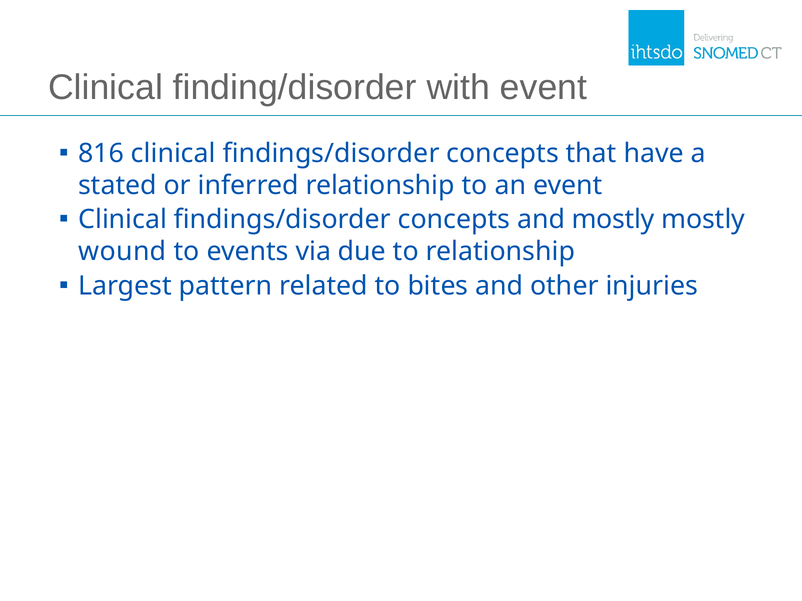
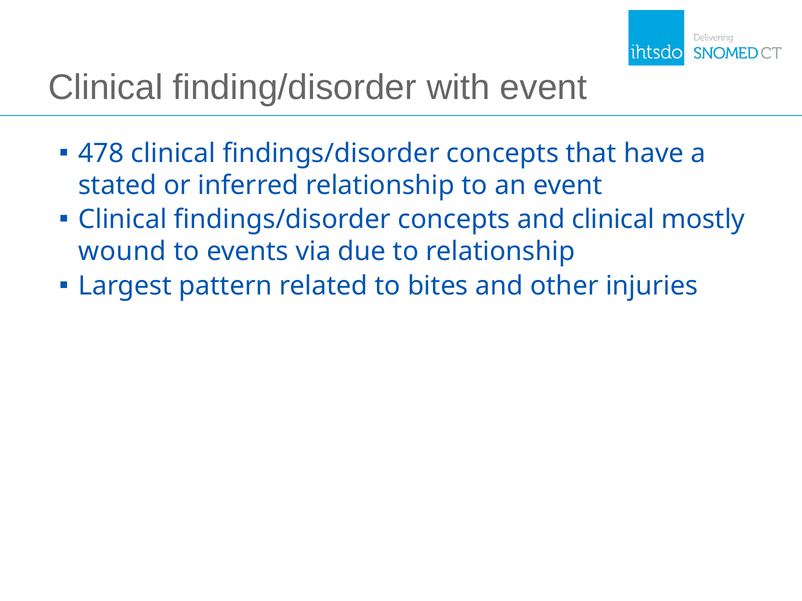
816: 816 -> 478 (101, 153)
and mostly: mostly -> clinical (613, 220)
